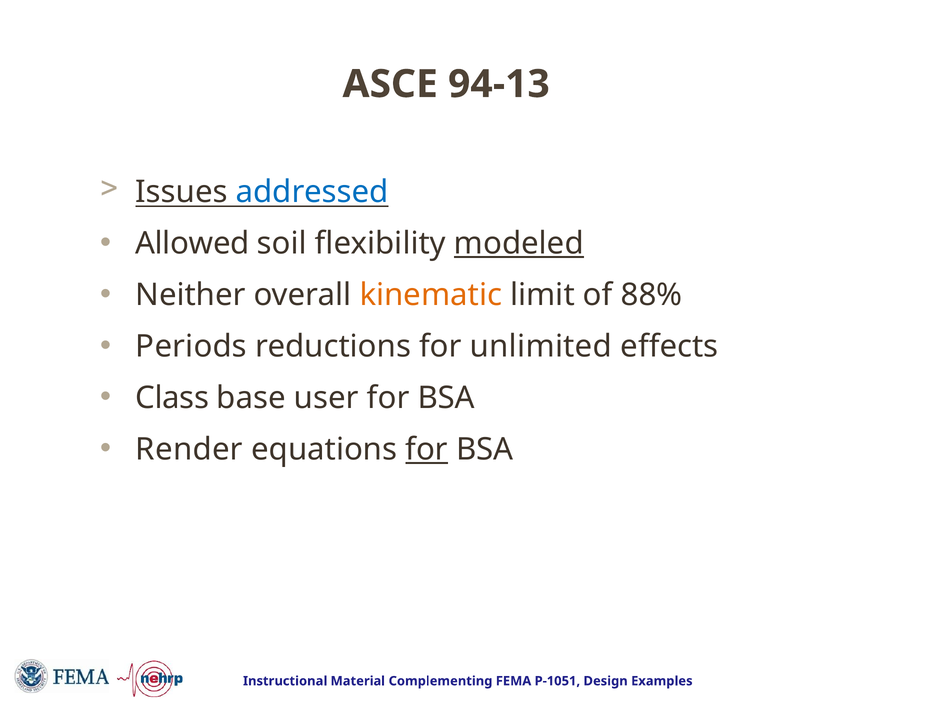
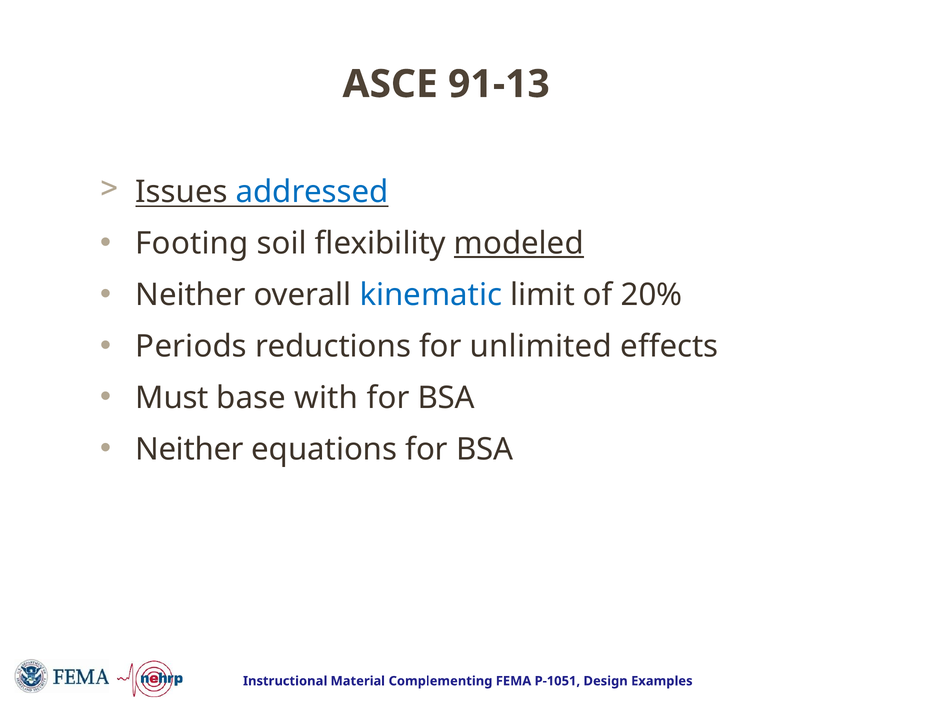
94-13: 94-13 -> 91-13 (499, 84)
Allowed: Allowed -> Footing (192, 244)
kinematic colour: orange -> blue (431, 295)
88%: 88% -> 20% (652, 295)
Class: Class -> Must (172, 398)
user: user -> with (326, 398)
Render: Render -> Neither (189, 450)
for underline: present -> none (427, 450)
